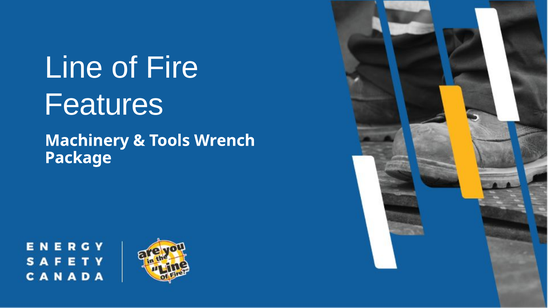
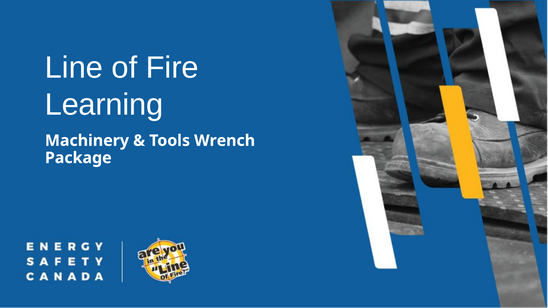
Features: Features -> Learning (104, 105)
